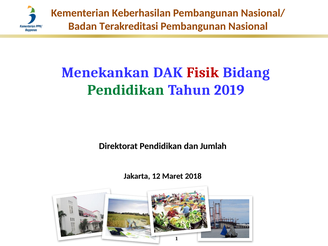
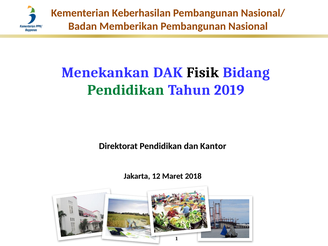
Terakreditasi: Terakreditasi -> Memberikan (129, 26)
Fisik colour: red -> black (203, 72)
Jumlah: Jumlah -> Kantor (213, 146)
